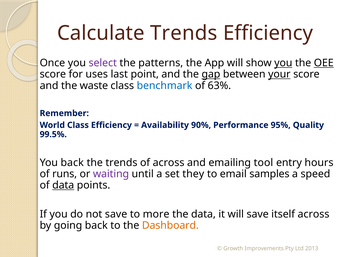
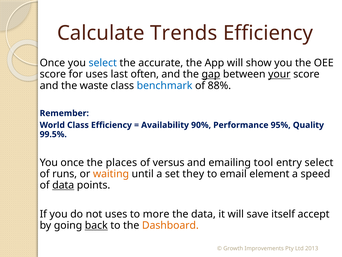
select colour: purple -> blue (103, 63)
patterns: patterns -> accurate (161, 63)
you underline: present -> none (283, 63)
OEE underline: present -> none (324, 63)
point: point -> often (145, 74)
63%: 63% -> 88% (219, 85)
You back: back -> once (72, 162)
the trends: trends -> places (121, 162)
of across: across -> versus (169, 162)
entry hours: hours -> select (319, 162)
waiting colour: purple -> orange (111, 174)
samples: samples -> element (269, 174)
not save: save -> uses (116, 214)
itself across: across -> accept (314, 214)
back underline: none -> present (96, 225)
